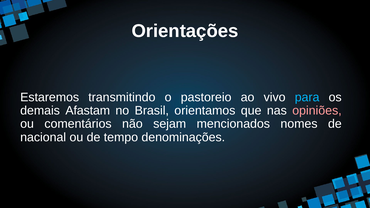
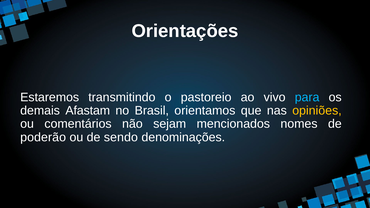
opiniões colour: pink -> yellow (317, 111)
nacional: nacional -> poderão (43, 137)
tempo: tempo -> sendo (121, 137)
